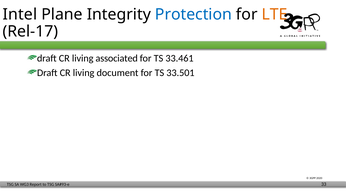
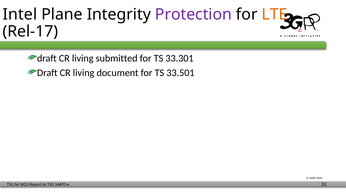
Protection colour: blue -> purple (193, 14)
associated: associated -> submitted (117, 58)
33.461: 33.461 -> 33.301 (180, 58)
